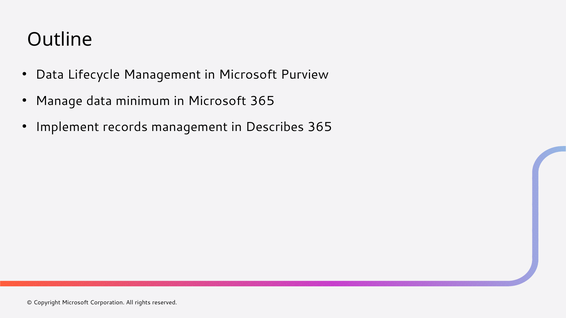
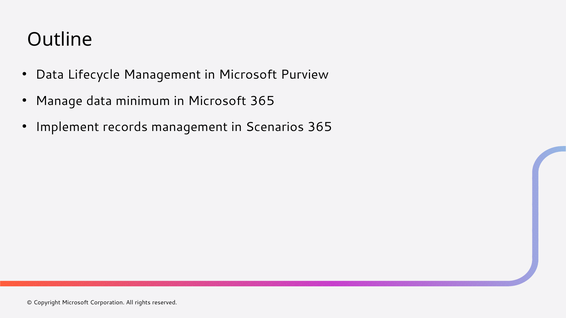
Describes: Describes -> Scenarios (275, 127)
